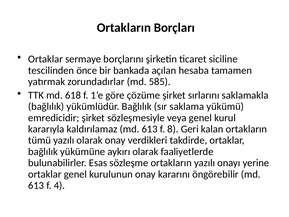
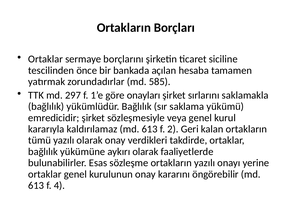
618: 618 -> 297 (73, 95)
çözüme: çözüme -> onayları (144, 95)
8: 8 -> 2 (173, 129)
